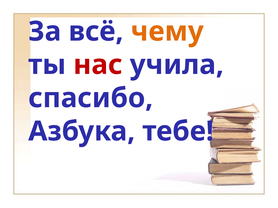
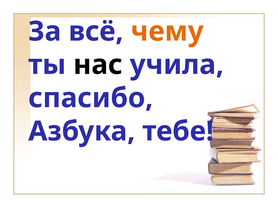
нас colour: red -> black (98, 65)
